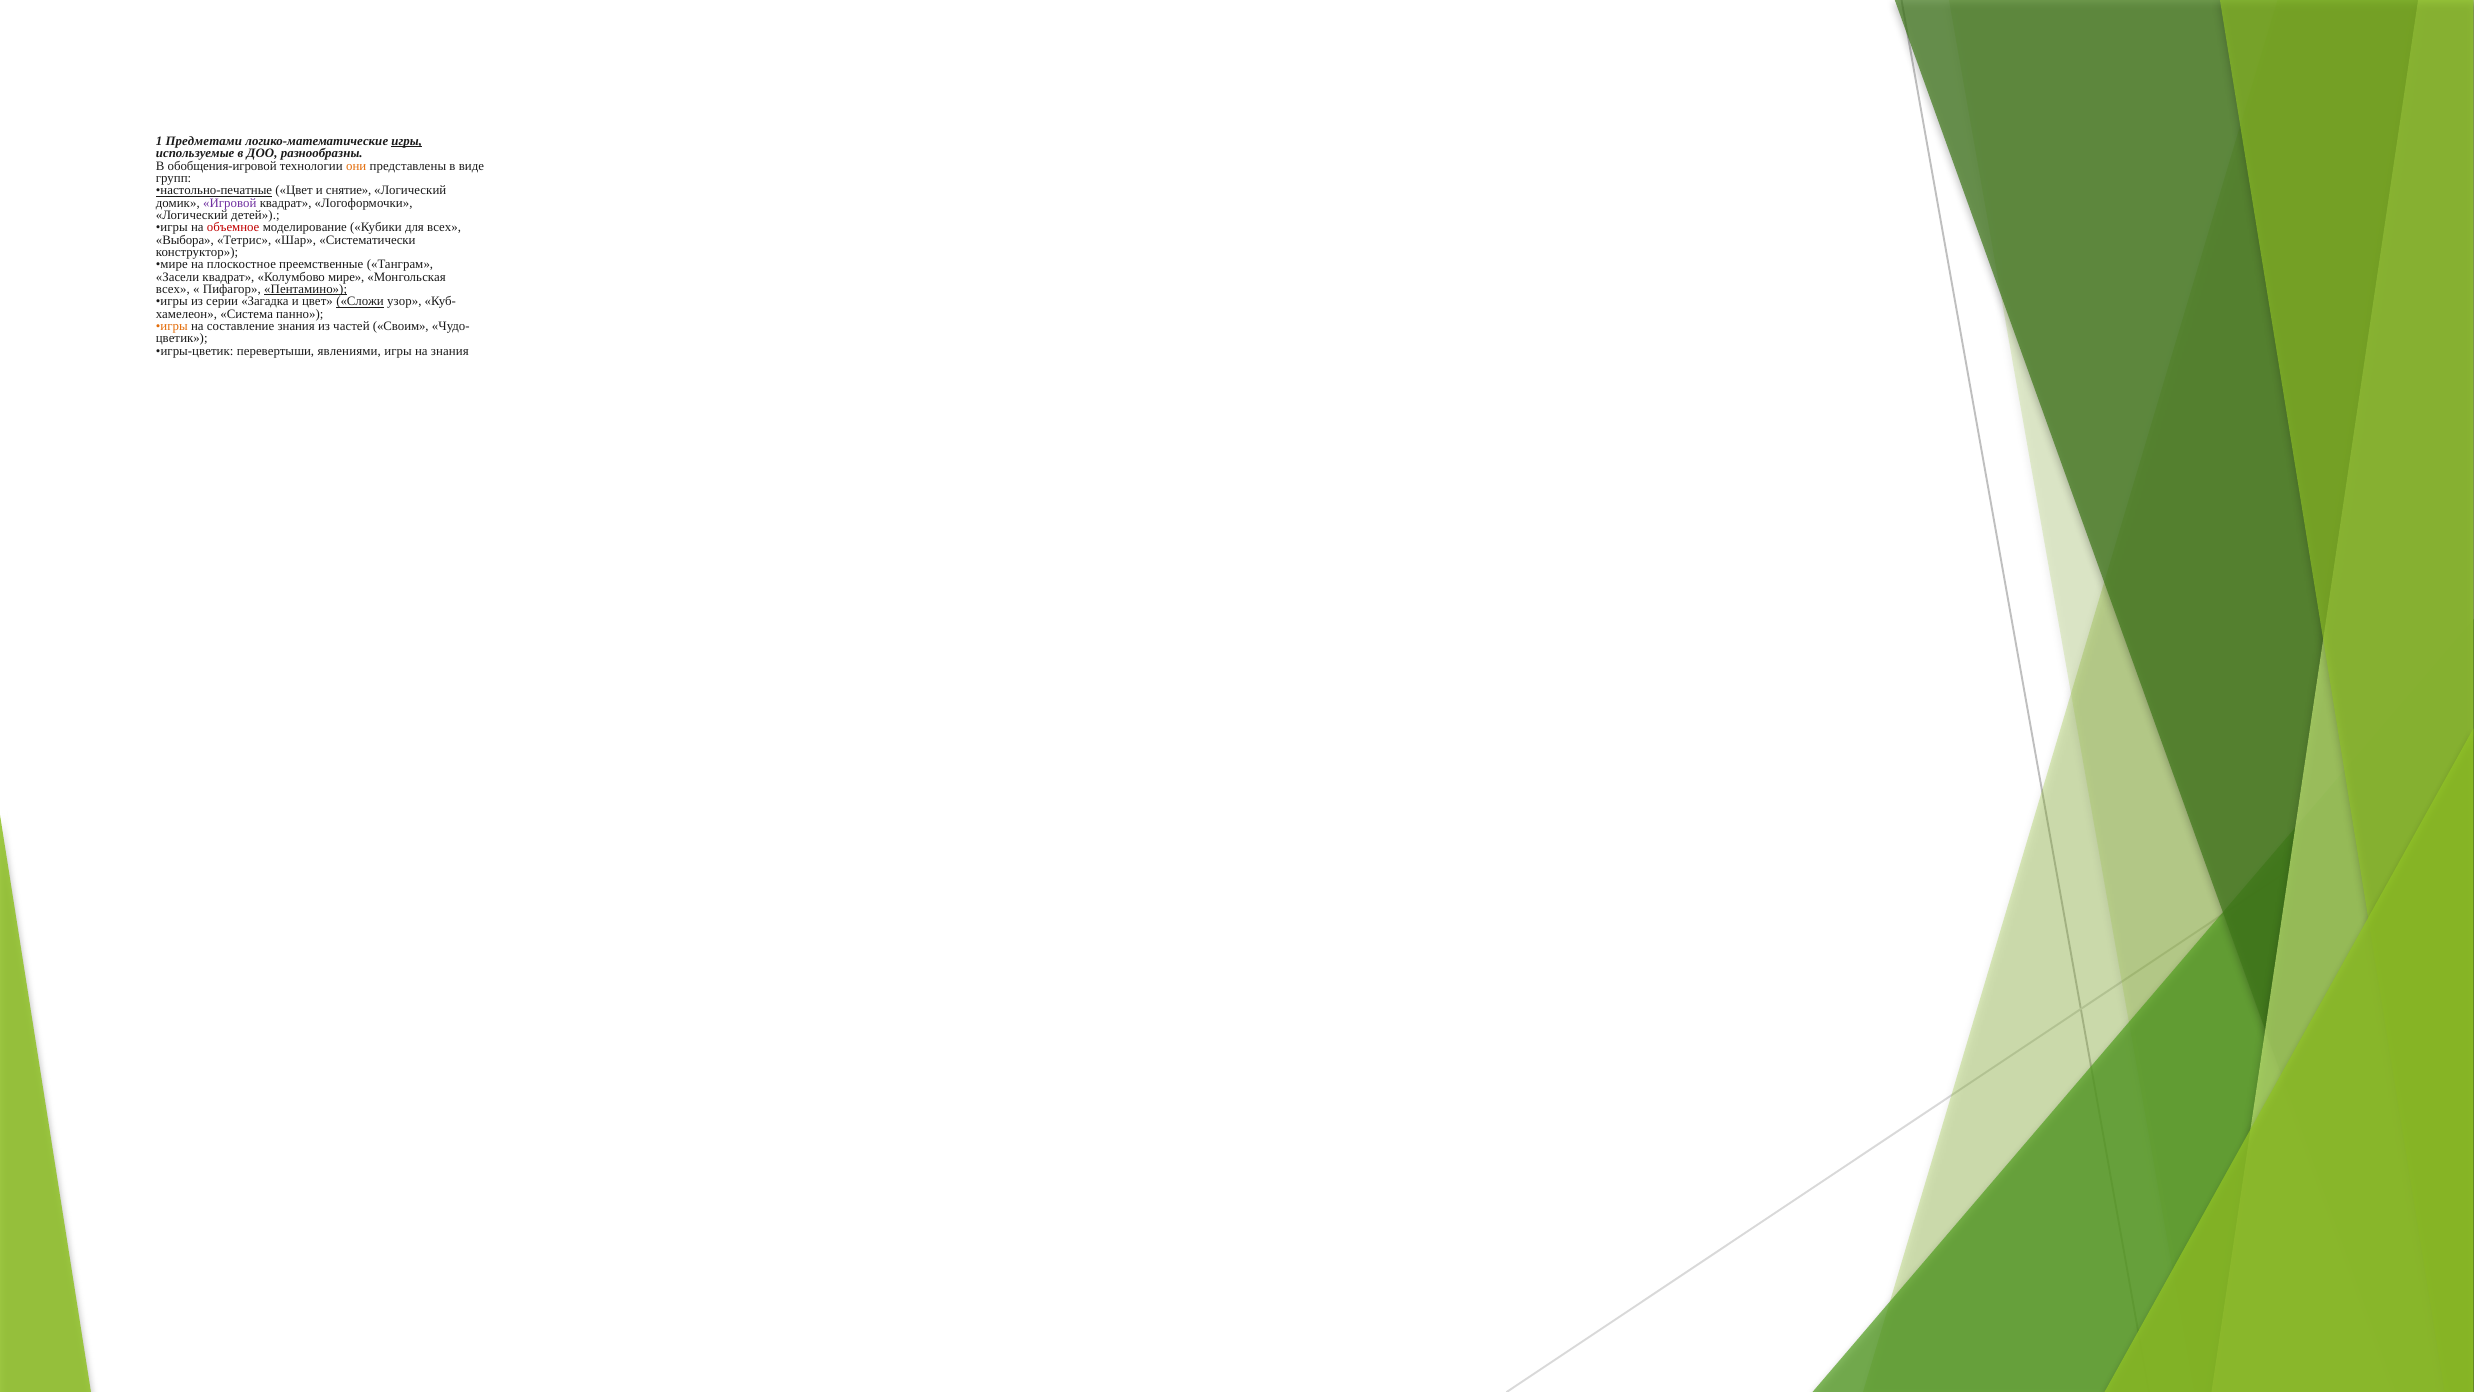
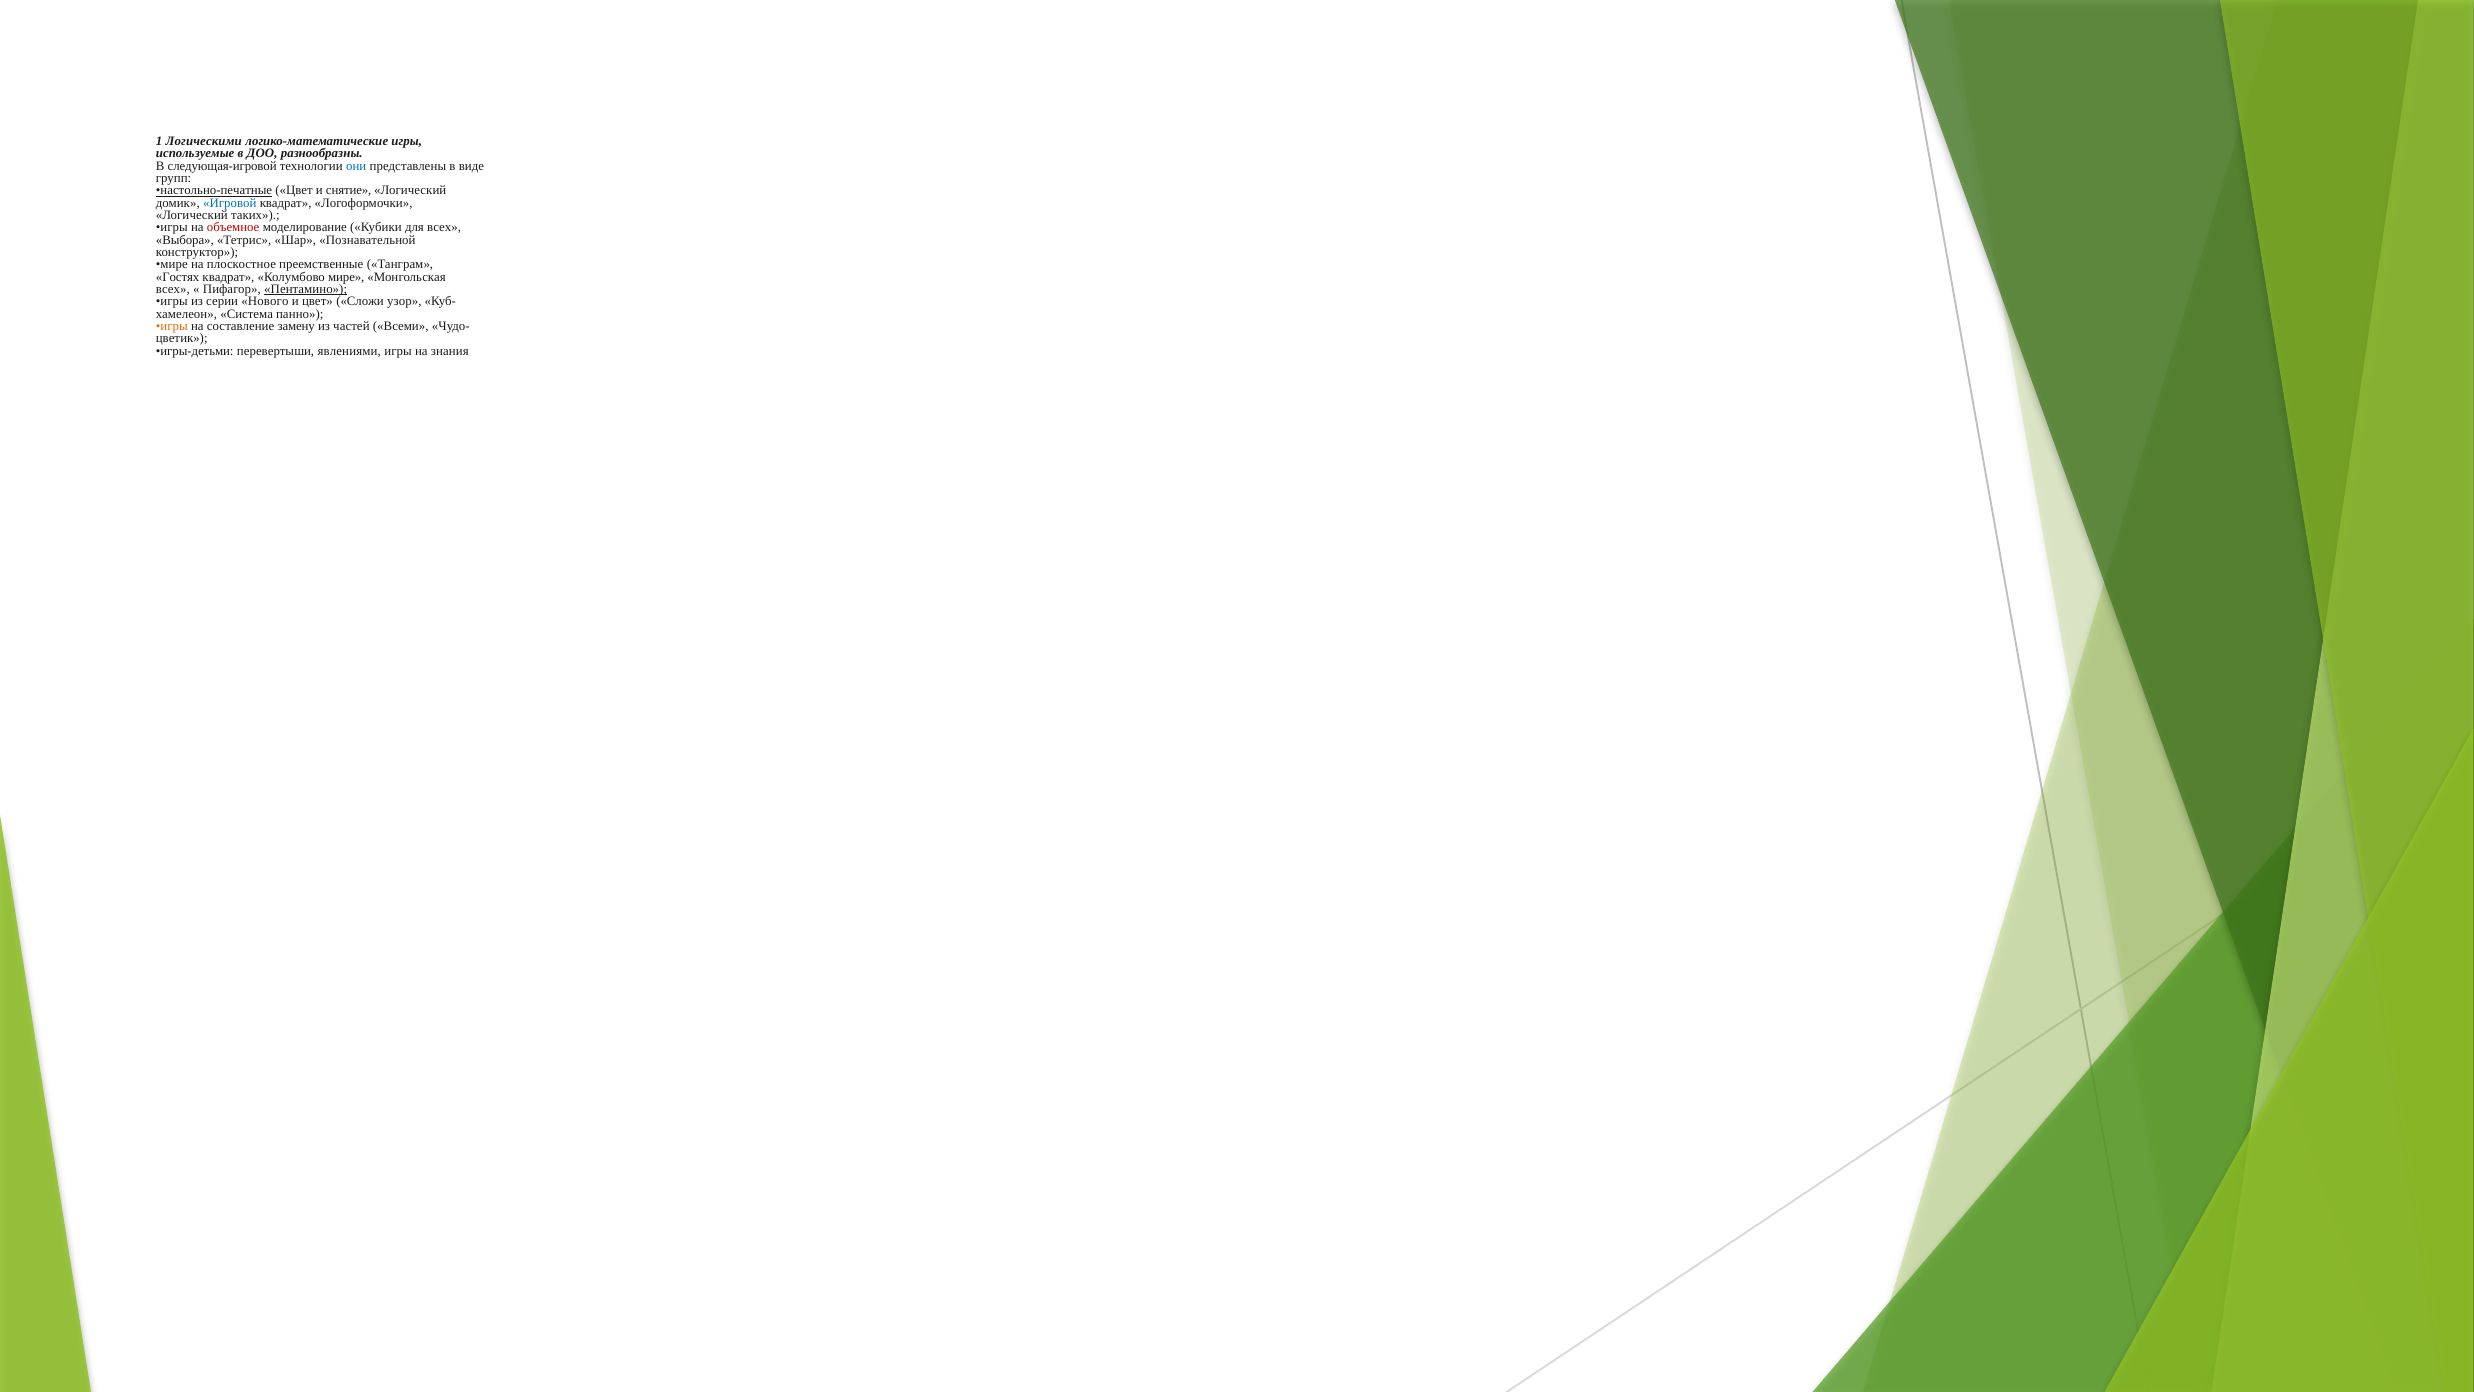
Предметами: Предметами -> Логическими (204, 141)
игры underline: present -> none (407, 141)
обобщения-игровой: обобщения-игровой -> следующая-игровой (222, 166)
они colour: orange -> blue (356, 166)
Игровой colour: purple -> blue (230, 203)
детей: детей -> таких (255, 215)
Систематически: Систематически -> Познавательной (367, 240)
Засели: Засели -> Гостях (178, 277)
Загадка: Загадка -> Нового (265, 302)
Сложи underline: present -> none (360, 302)
составление знания: знания -> замену (296, 326)
Своим: Своим -> Всеми (401, 326)
игры-цветик: игры-цветик -> игры-детьми (195, 351)
